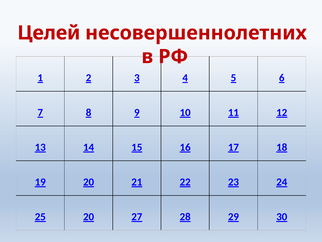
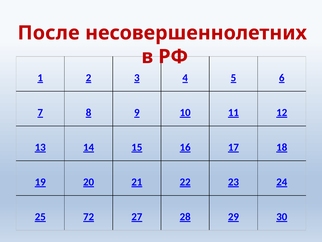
Целей: Целей -> После (49, 33)
25 20: 20 -> 72 (89, 216)
